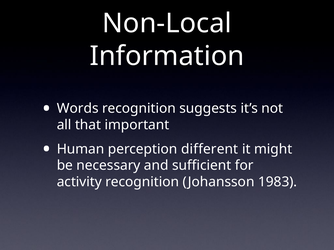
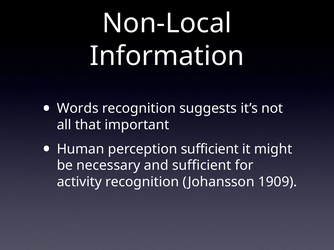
perception different: different -> sufficient (210, 149)
1983: 1983 -> 1909 (278, 182)
